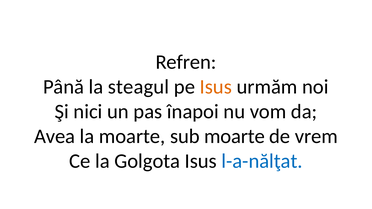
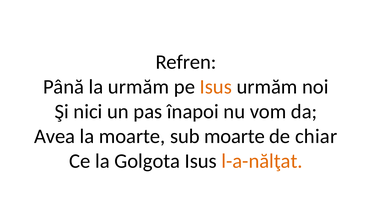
la steagul: steagul -> urmăm (139, 87)
vrem: vrem -> chiar (316, 136)
l-a-nălţat colour: blue -> orange (262, 161)
